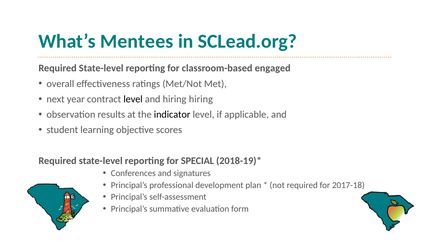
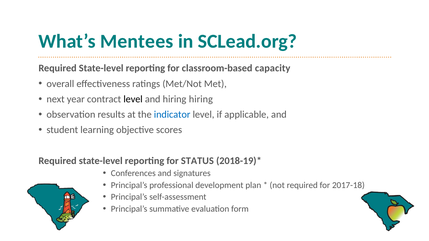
engaged: engaged -> capacity (273, 68)
indicator colour: black -> blue (172, 115)
SPECIAL: SPECIAL -> STATUS (197, 161)
